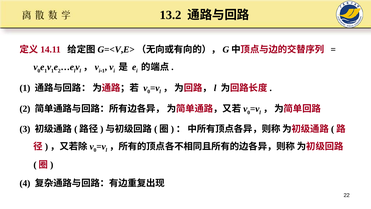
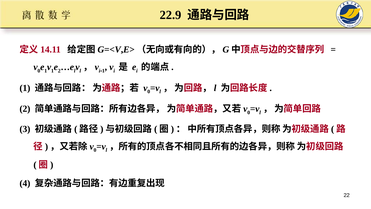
13.2: 13.2 -> 22.9 (170, 15)
